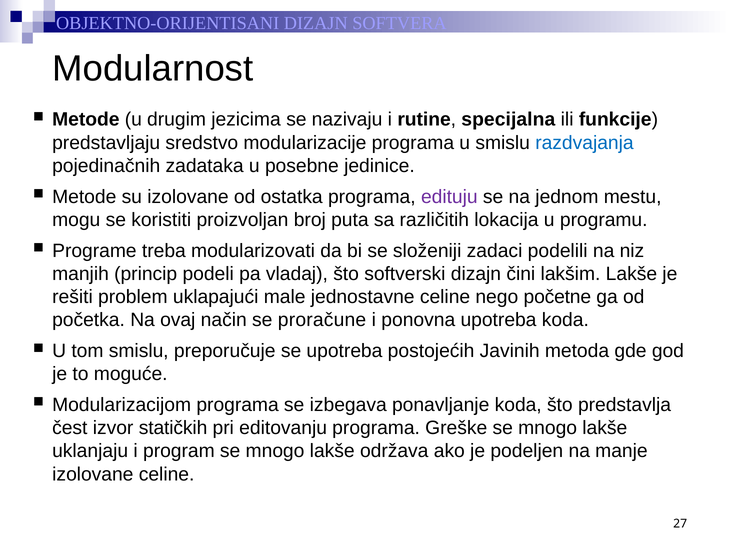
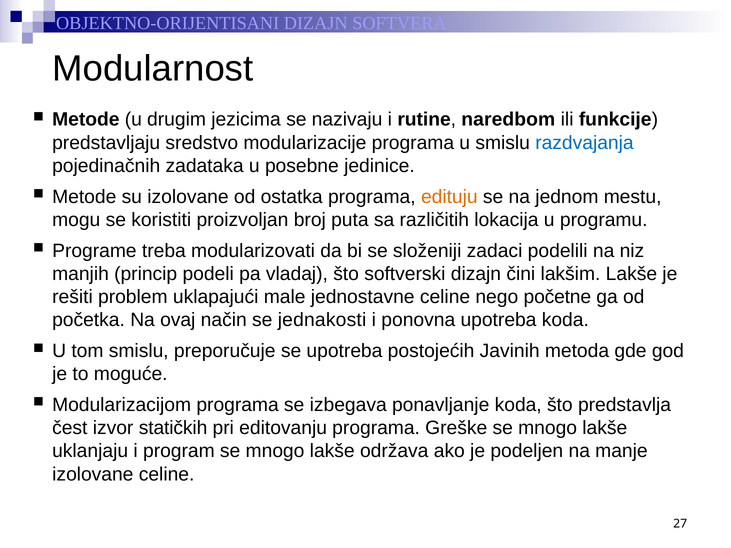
specijalna: specijalna -> naredbom (508, 120)
edituju colour: purple -> orange (449, 197)
proračune: proračune -> jednakosti (322, 320)
